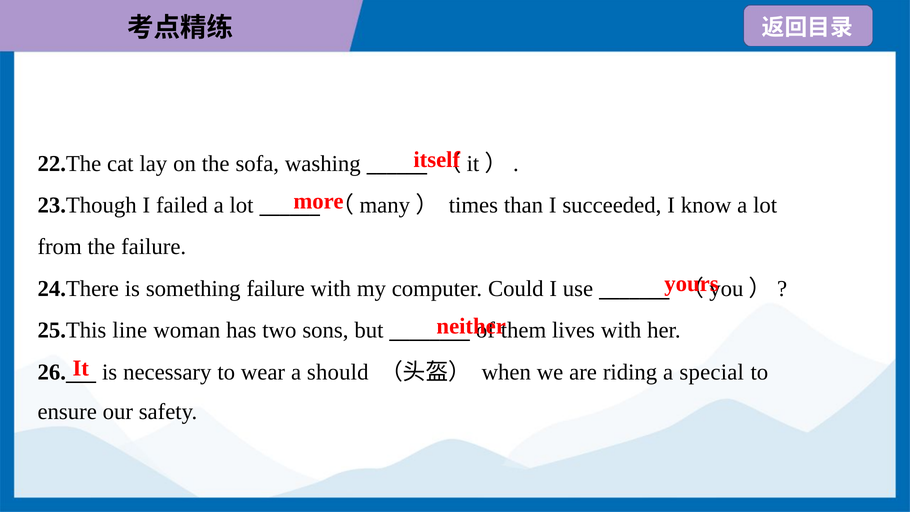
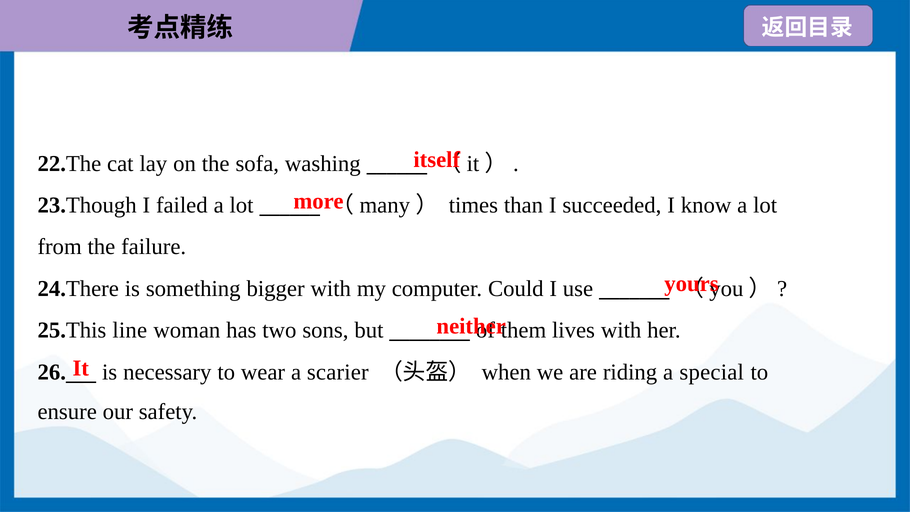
something failure: failure -> bigger (276, 289)
should: should -> scarier (338, 372)
